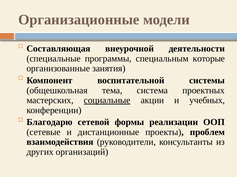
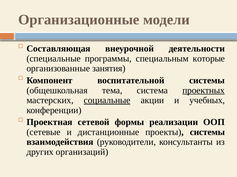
проектных underline: none -> present (204, 91)
Благодарю: Благодарю -> Проектная (49, 123)
проекты проблем: проблем -> системы (207, 133)
